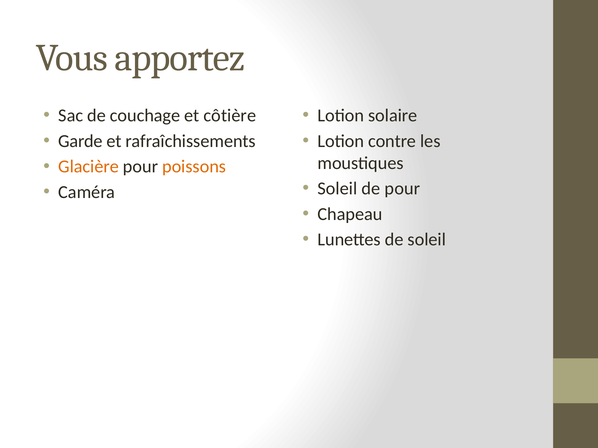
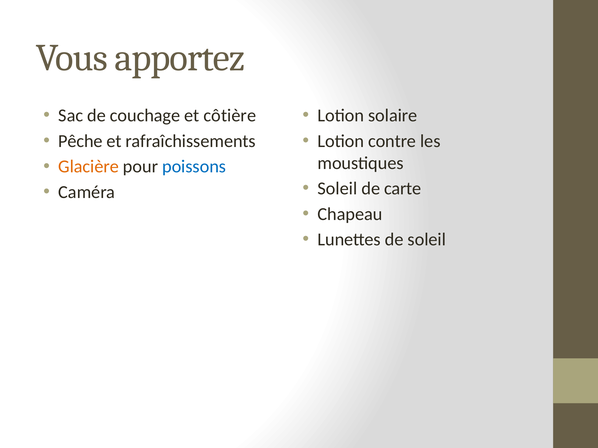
Garde: Garde -> Pêche (80, 141)
poissons colour: orange -> blue (194, 167)
de pour: pour -> carte (403, 189)
